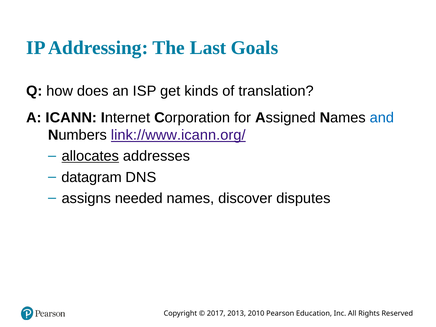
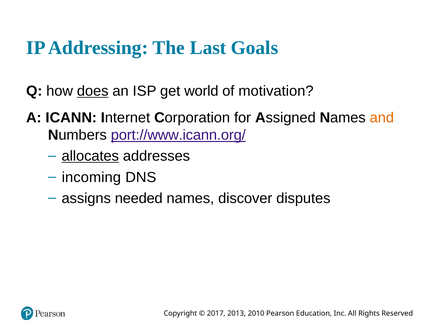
does underline: none -> present (93, 91)
kinds: kinds -> world (201, 91)
translation: translation -> motivation (276, 91)
and colour: blue -> orange (382, 118)
link://www.icann.org/: link://www.icann.org/ -> port://www.icann.org/ (178, 135)
datagram: datagram -> incoming (91, 177)
